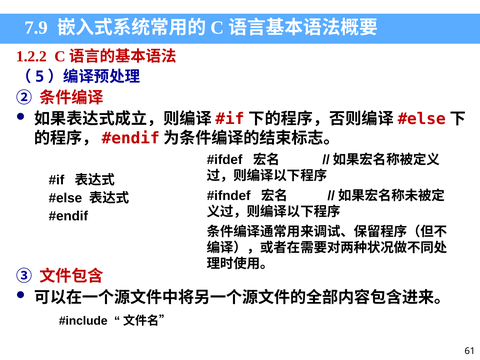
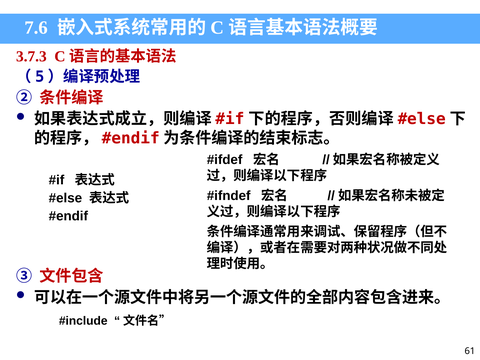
7.9: 7.9 -> 7.6 (36, 28)
1.2.2: 1.2.2 -> 3.7.3 (31, 57)
